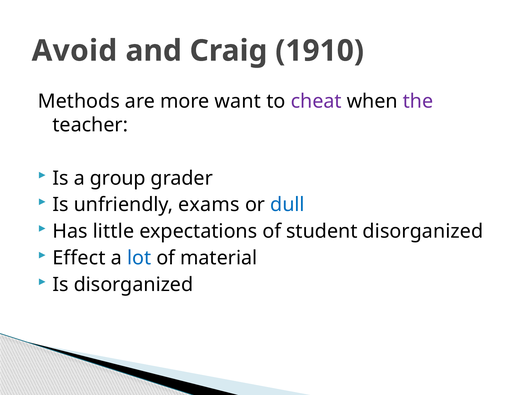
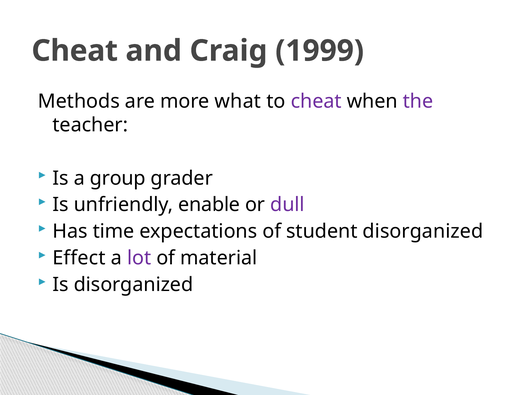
Avoid: Avoid -> Cheat (75, 51)
1910: 1910 -> 1999 (320, 51)
want: want -> what (238, 101)
exams: exams -> enable (209, 205)
dull colour: blue -> purple (287, 205)
little: little -> time (114, 231)
lot colour: blue -> purple (139, 258)
